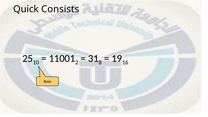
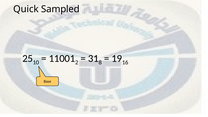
Consists: Consists -> Sampled (60, 9)
